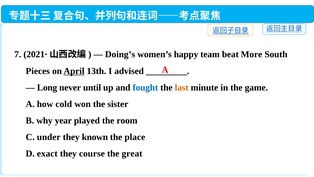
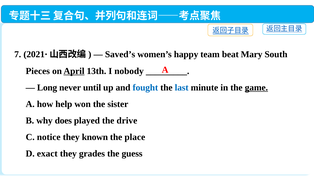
Doing’s: Doing’s -> Saved’s (120, 54)
More: More -> Mary (252, 54)
advised: advised -> nobody (129, 71)
last colour: orange -> blue (182, 87)
game underline: none -> present (256, 87)
cold: cold -> help (64, 104)
year: year -> does (63, 120)
room: room -> drive (127, 120)
under: under -> notice (49, 137)
course: course -> grades (92, 153)
great: great -> guess (132, 153)
